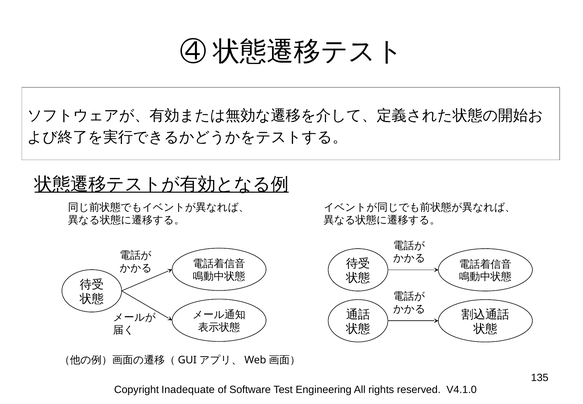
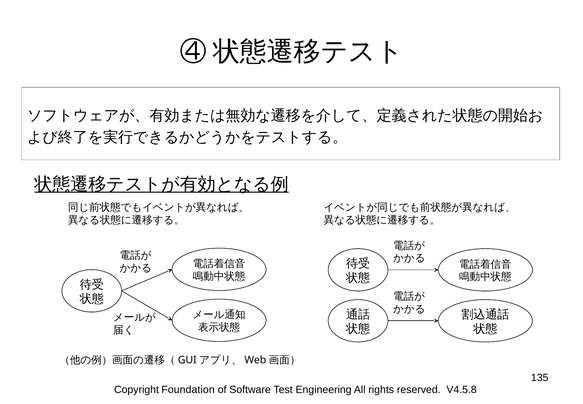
Inadequate: Inadequate -> Foundation (188, 389)
V4.1.0: V4.1.0 -> V4.5.8 (462, 389)
